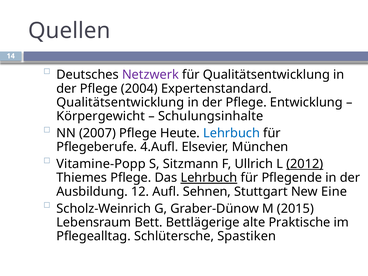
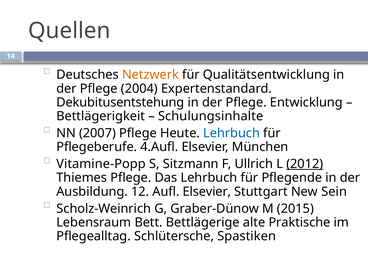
Netzwerk colour: purple -> orange (150, 75)
Qualitätsentwicklung: Qualitätsentwicklung -> Dekubitusentstehung (120, 102)
Körpergewicht: Körpergewicht -> Bettlägerigkeit (101, 116)
Lehrbuch underline: present -> none (209, 178)
Aufl Sehnen: Sehnen -> Elsevier (207, 192)
Eine: Eine -> Sein (334, 192)
